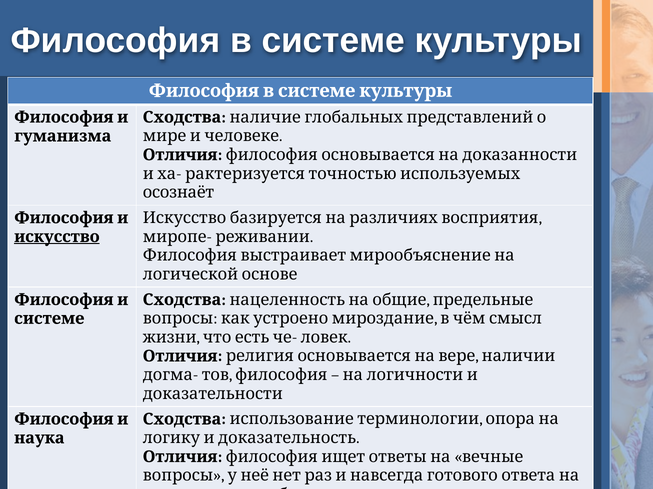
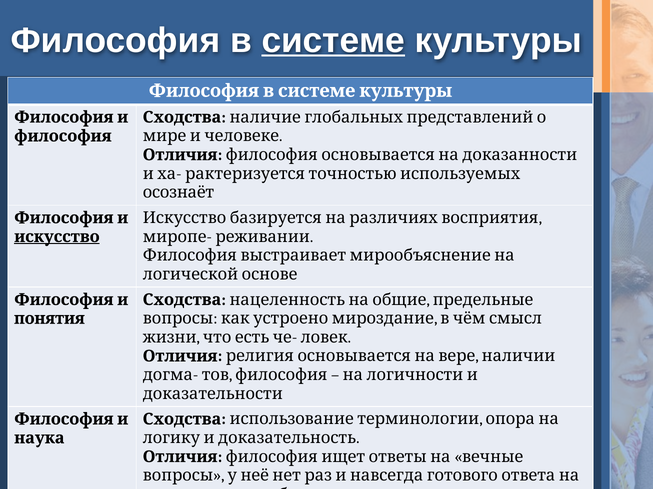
системе underline: none -> present (333, 41)
гуманизма: гуманизма -> философия (63, 136)
системе: системе -> понятия (49, 319)
